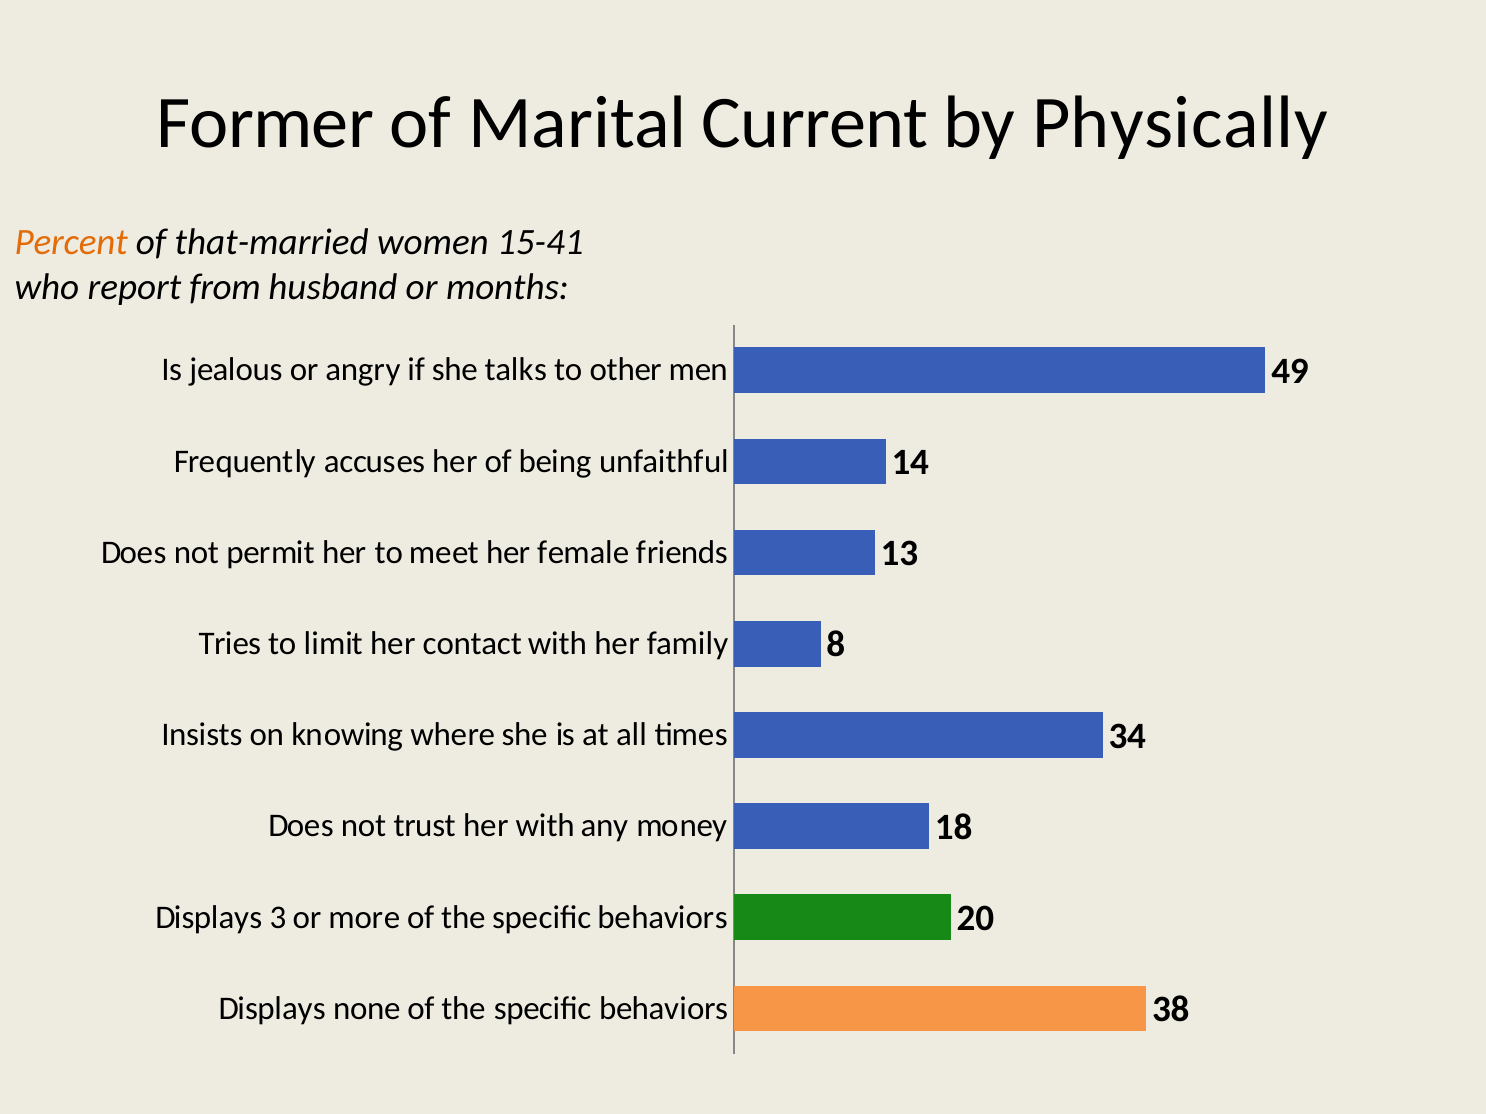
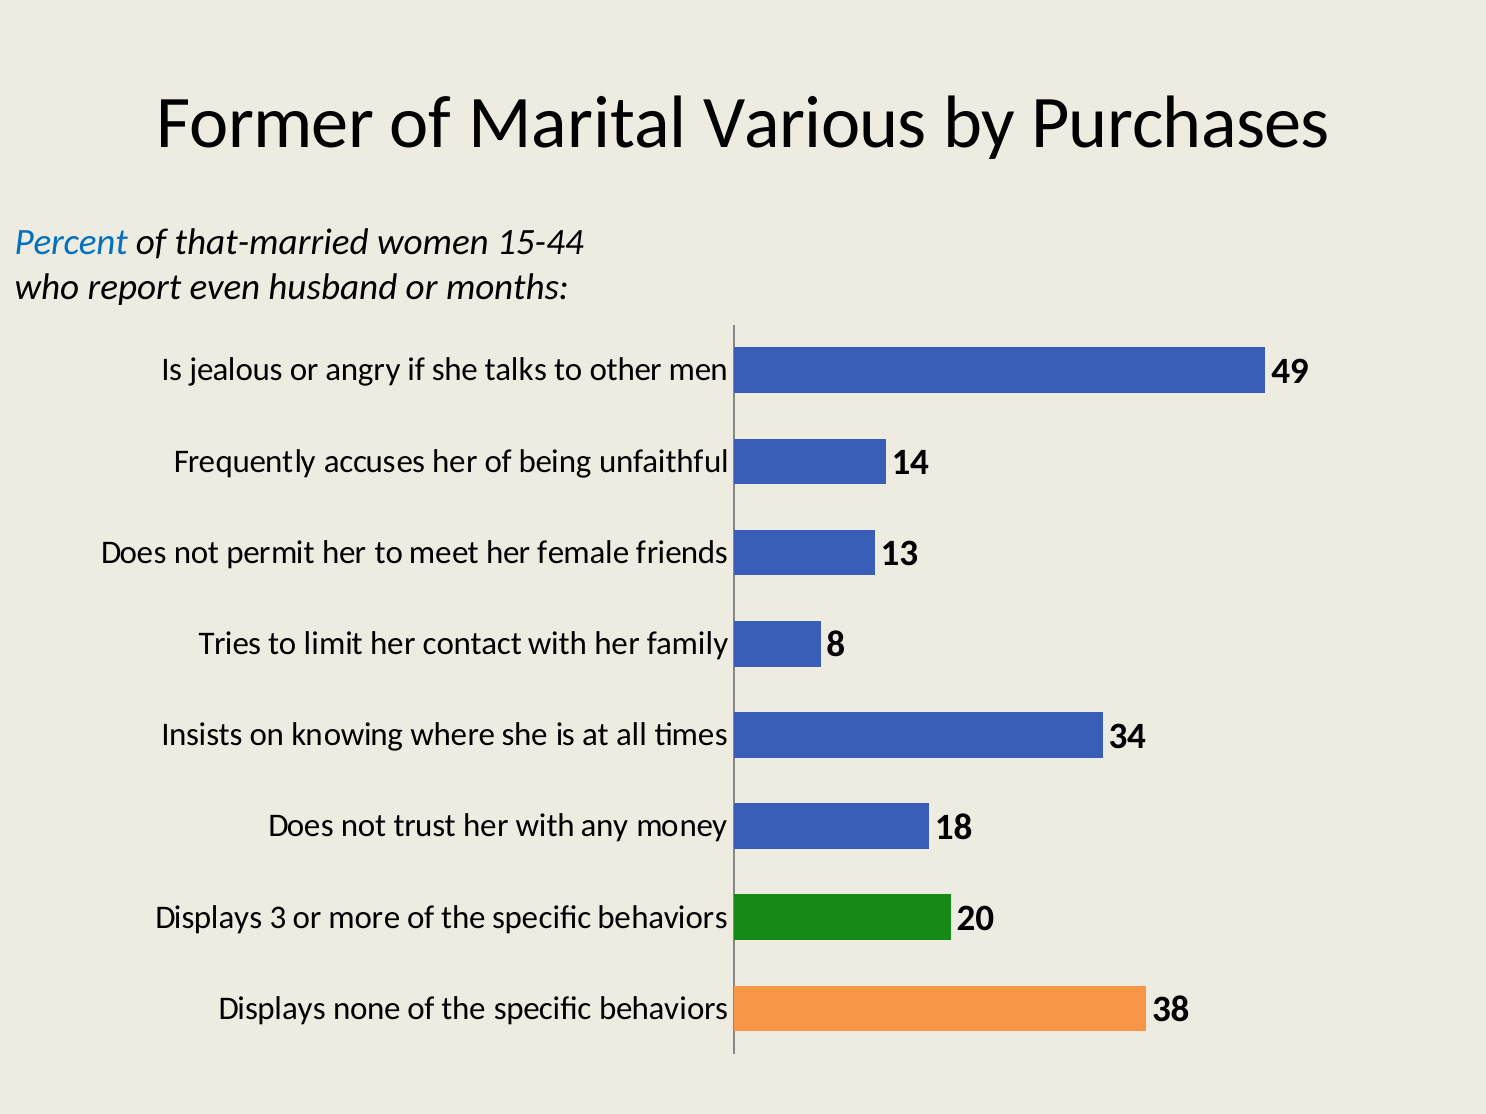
Current: Current -> Various (815, 123)
Physically: Physically -> Purchases (1181, 123)
Percent colour: orange -> blue (71, 243)
15-41: 15-41 -> 15-44 (540, 243)
from: from -> even (225, 287)
